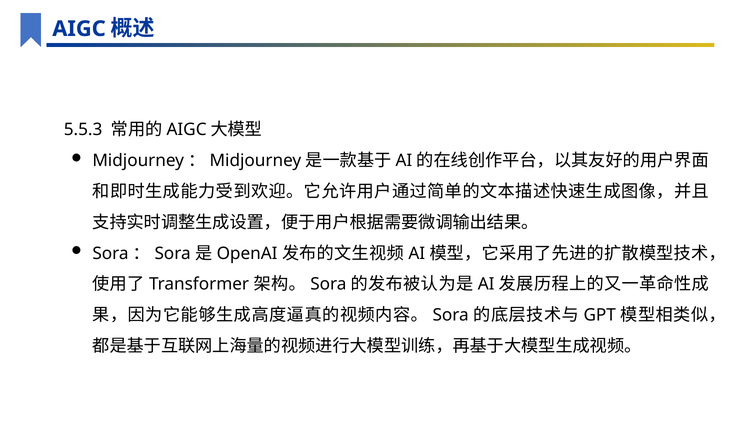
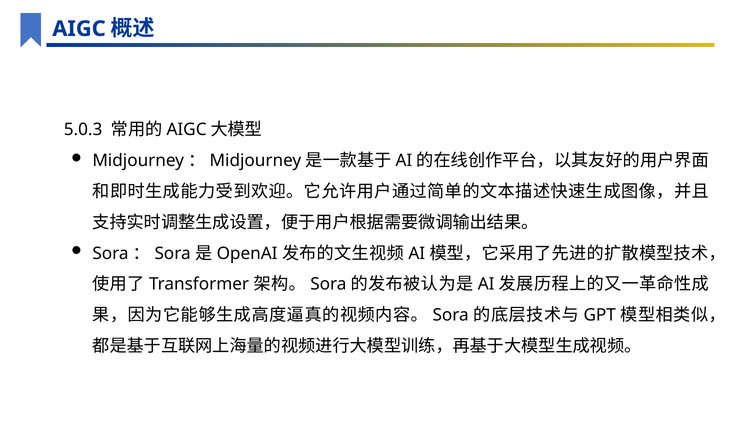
5.5.3: 5.5.3 -> 5.0.3 (83, 130)
